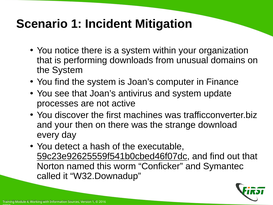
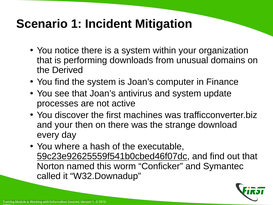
System: System -> Derived (67, 70)
detect: detect -> where (67, 146)
